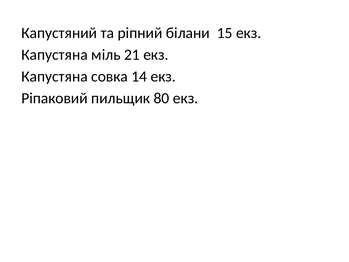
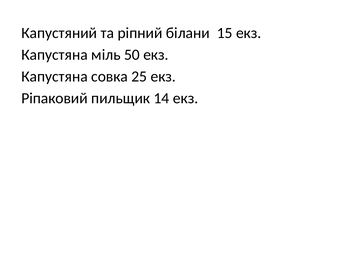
21: 21 -> 50 (132, 55)
14: 14 -> 25 (139, 77)
80: 80 -> 14 (161, 98)
